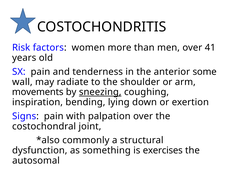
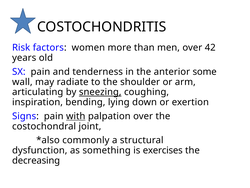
41: 41 -> 42 (210, 48)
movements: movements -> articulating (38, 92)
with underline: none -> present (76, 116)
autosomal: autosomal -> decreasing (36, 160)
